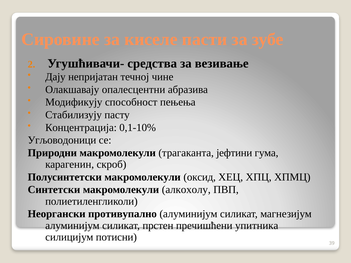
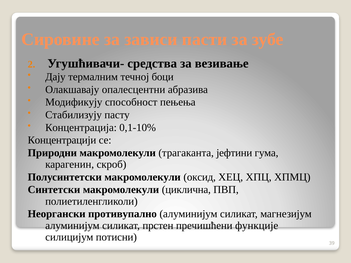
киселе: киселе -> зависи (151, 39)
непријатан: непријатан -> термалним (93, 77)
чине: чине -> боци (163, 77)
Угљоводоници: Угљоводоници -> Концентрацији (62, 140)
алкохолу: алкохолу -> циклична (186, 190)
упитника: упитника -> функције (257, 226)
